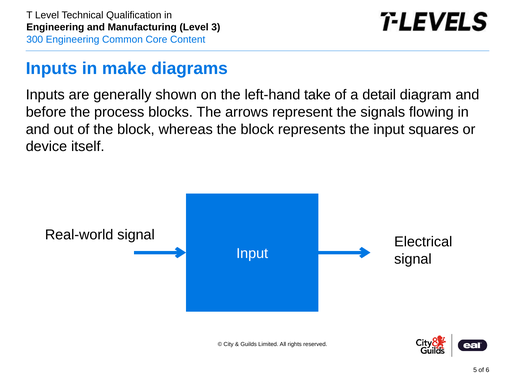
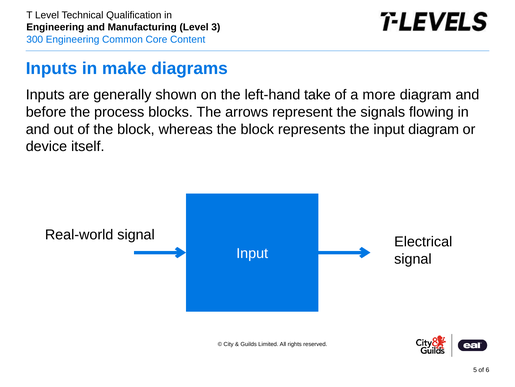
detail: detail -> more (379, 95)
input squares: squares -> diagram (434, 129)
